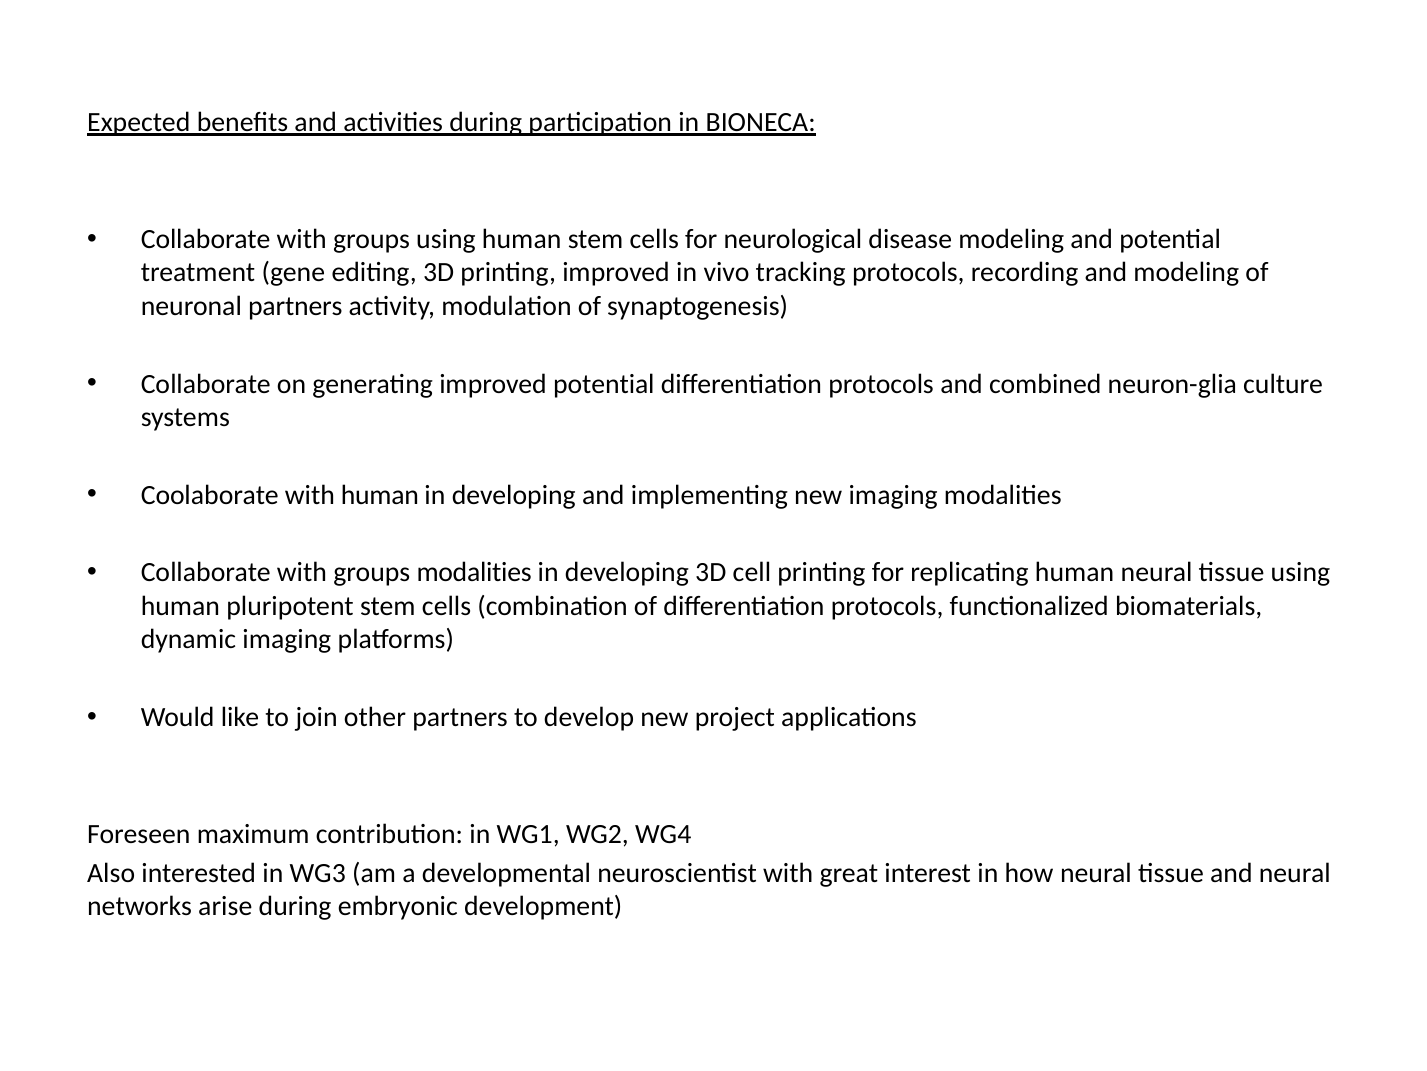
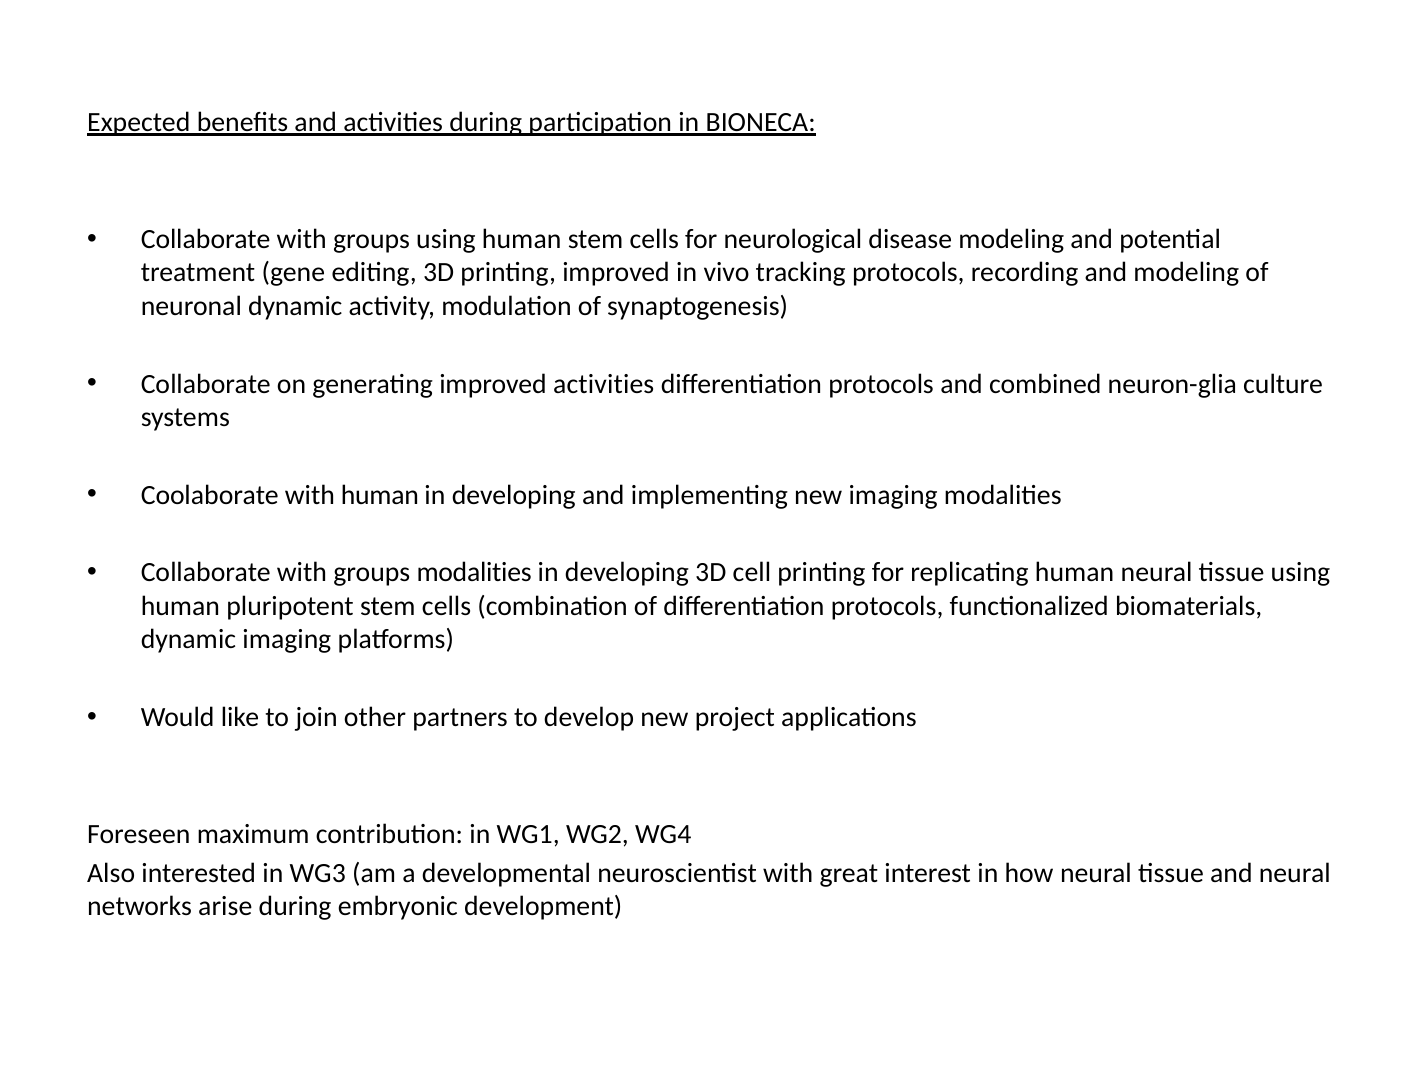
neuronal partners: partners -> dynamic (295, 306)
improved potential: potential -> activities (604, 384)
